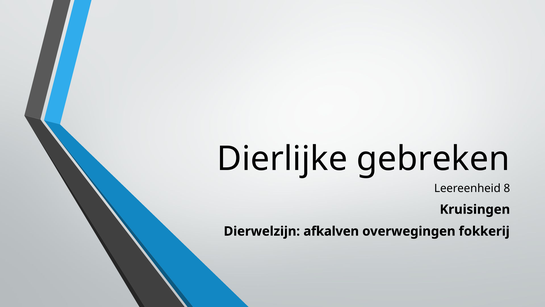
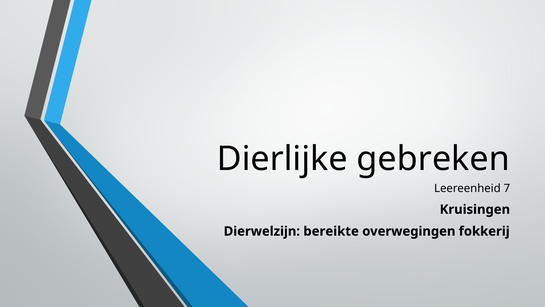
8: 8 -> 7 (507, 188)
afkalven: afkalven -> bereikte (331, 231)
